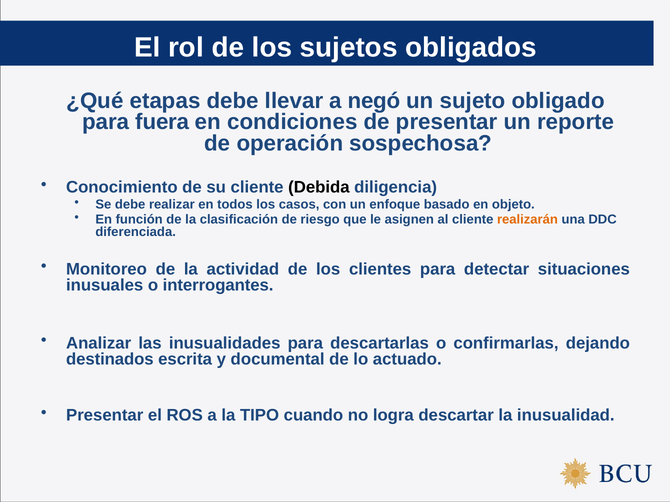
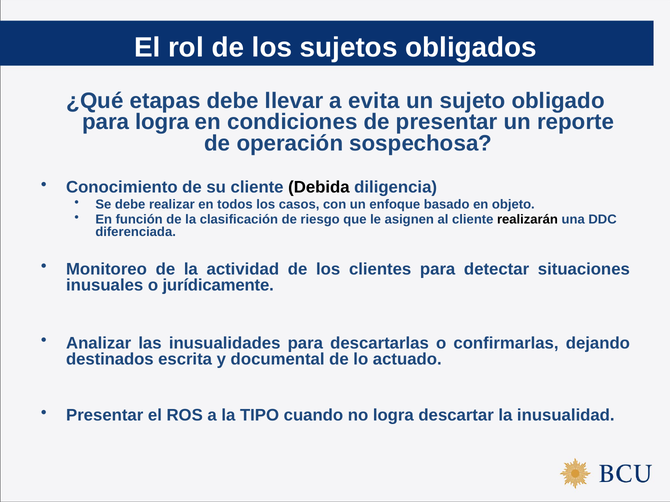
negó: negó -> evita (374, 101)
para fuera: fuera -> logra (162, 122)
realizarán colour: orange -> black (527, 220)
interrogantes: interrogantes -> jurídicamente (218, 285)
